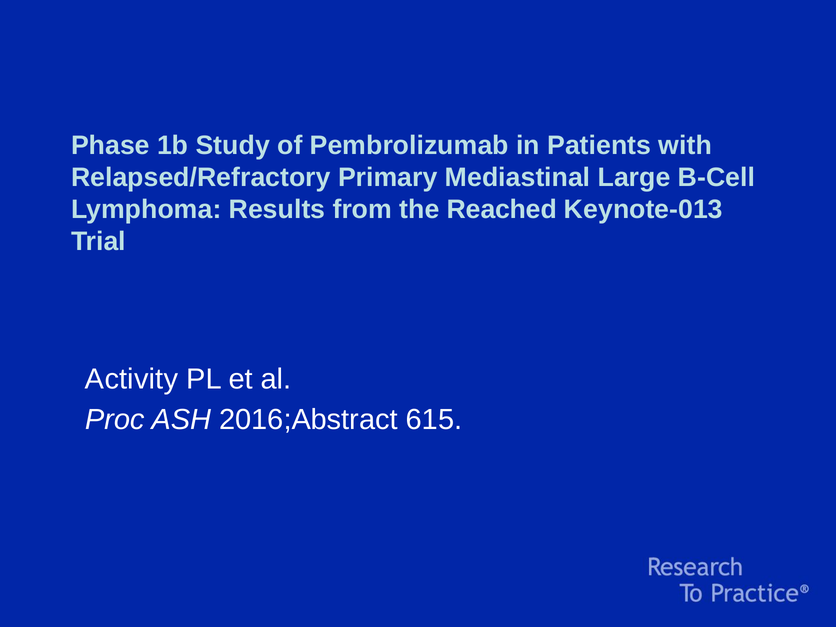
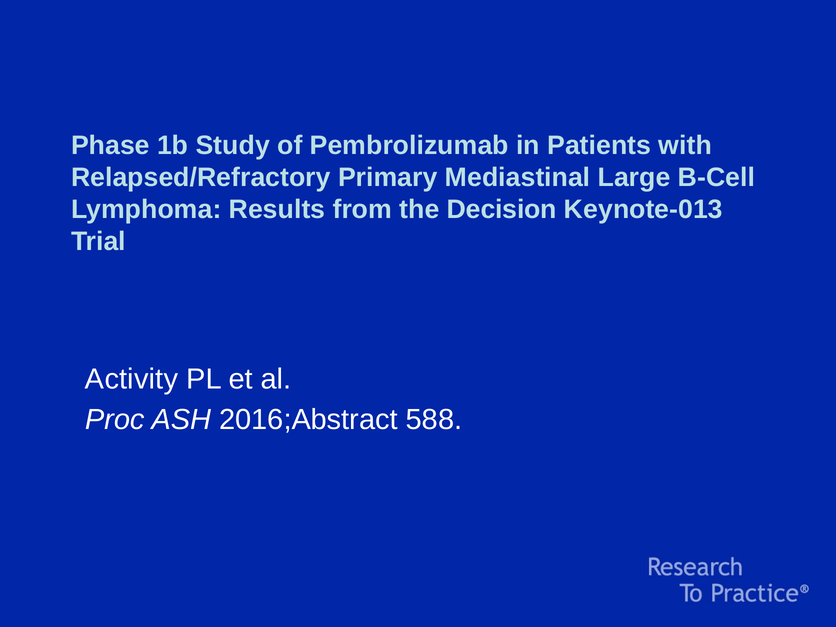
Reached: Reached -> Decision (502, 209)
615: 615 -> 588 (434, 420)
